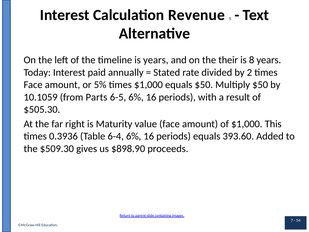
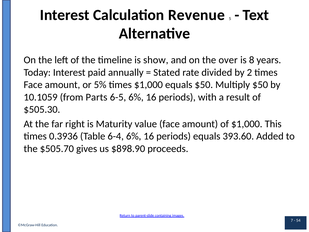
is years: years -> show (156, 60)
their: their -> over (228, 60)
$509.30: $509.30 -> $505.70 (57, 149)
